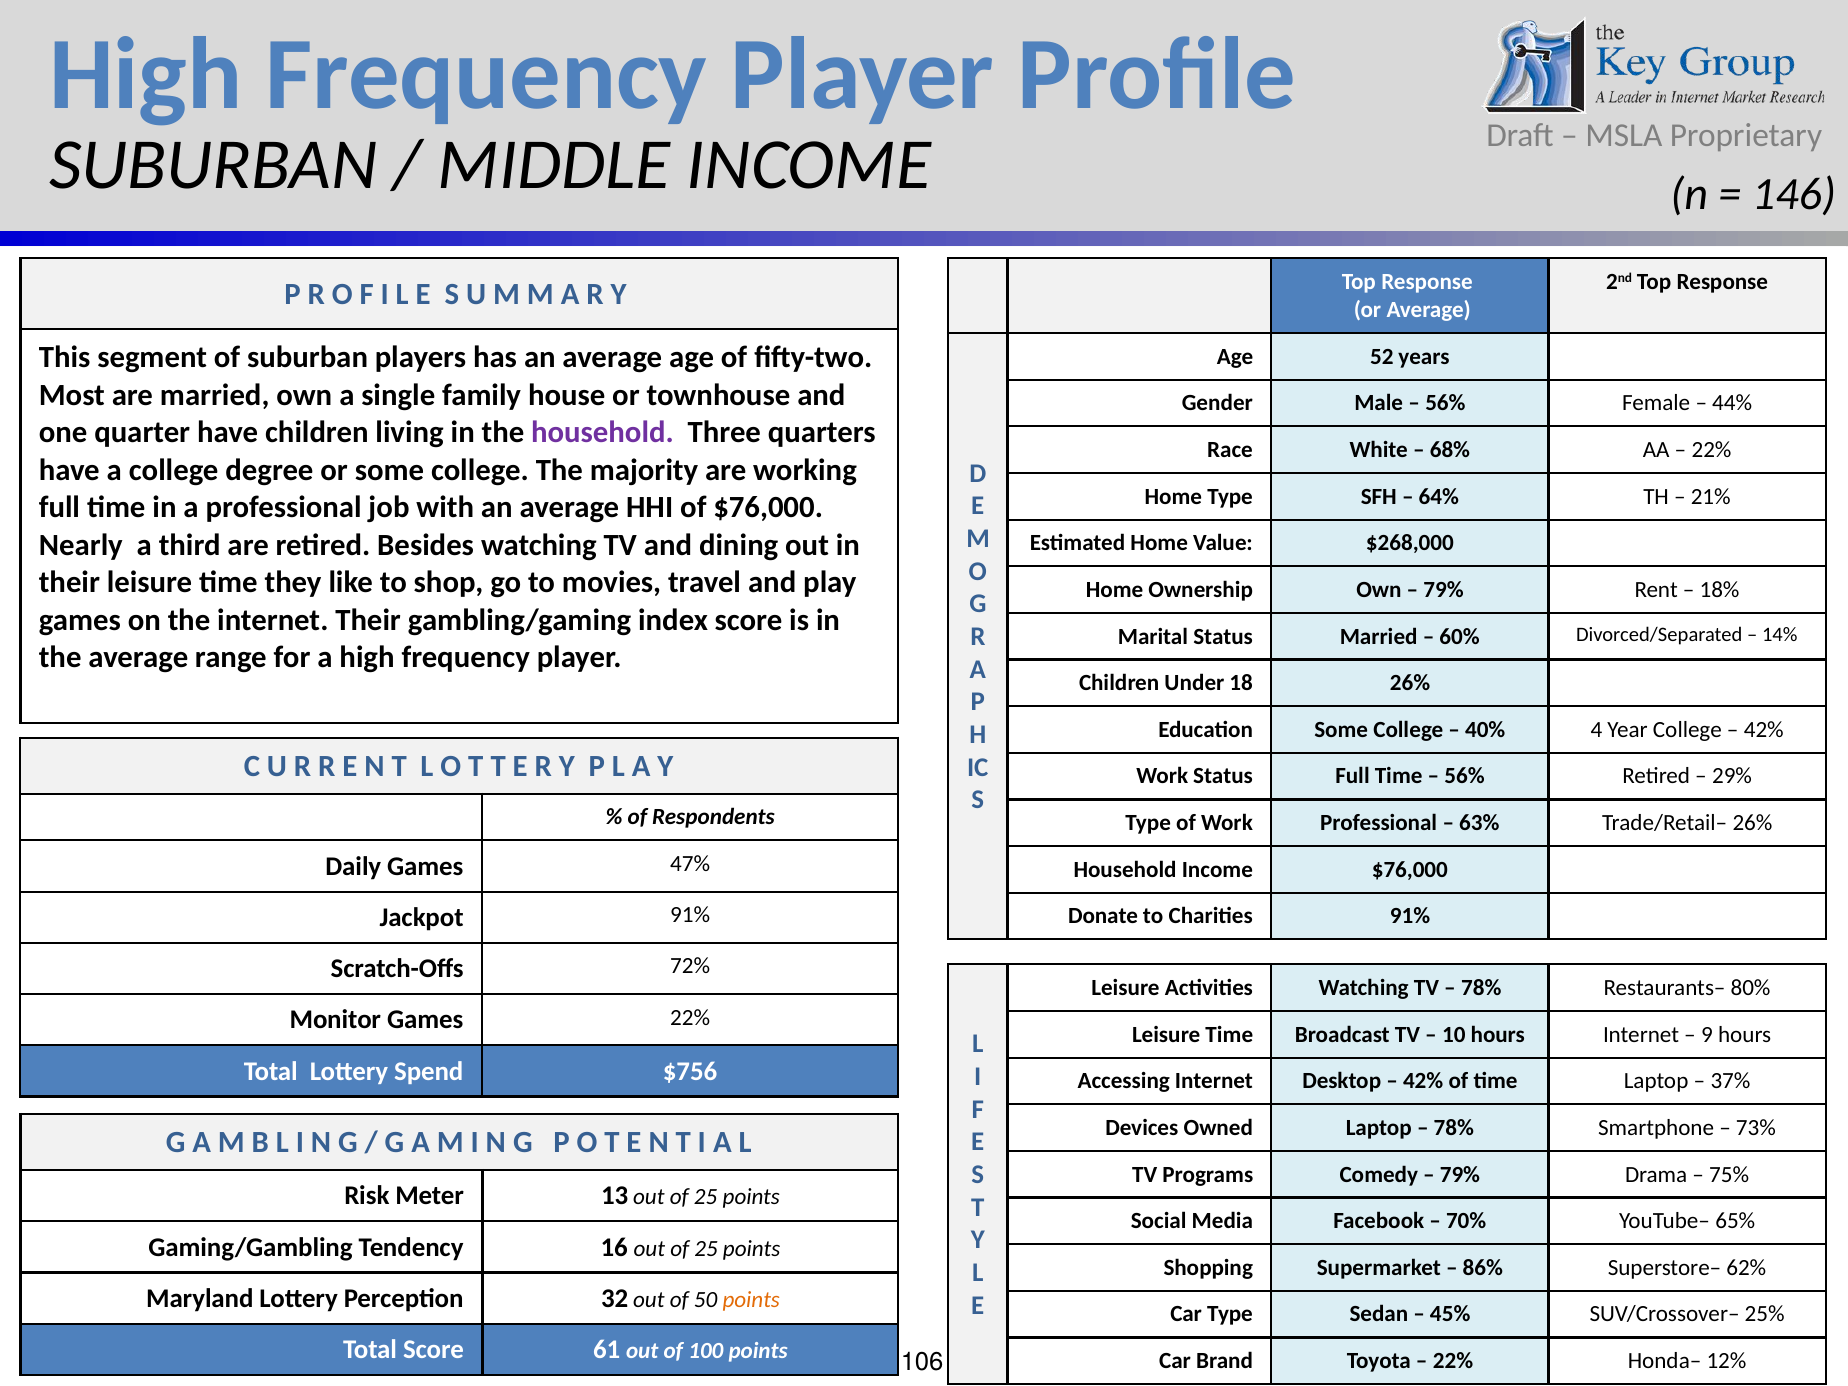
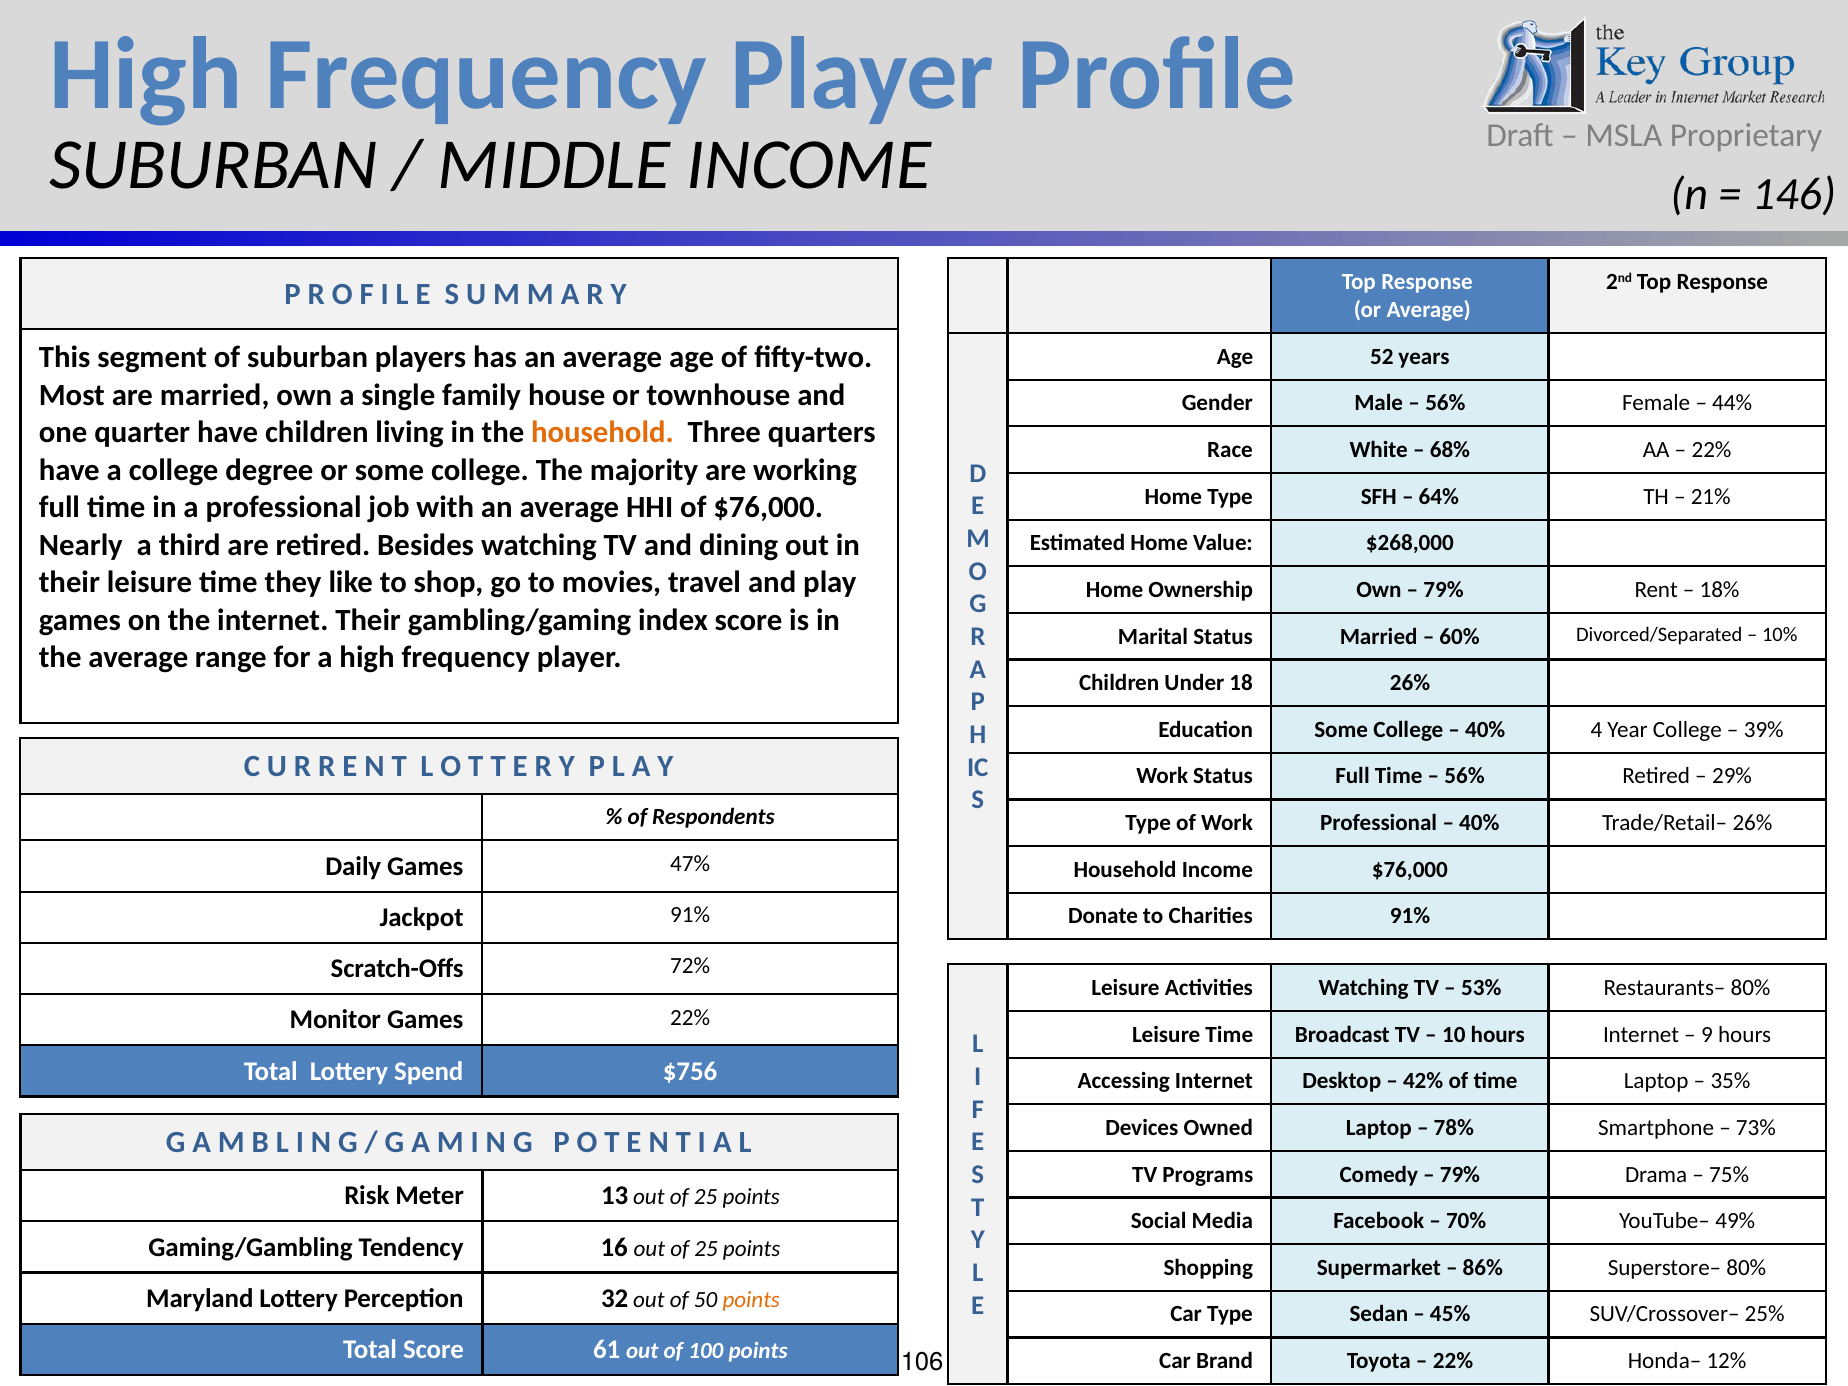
household colour: purple -> orange (602, 432)
14%: 14% -> 10% (1780, 635)
42%: 42% -> 39% (1764, 730)
63%: 63% -> 40% (1479, 823)
78%: 78% -> 53% (1481, 988)
37%: 37% -> 35% (1730, 1081)
65%: 65% -> 49% (1735, 1221)
Superstore– 62%: 62% -> 80% (1746, 1268)
